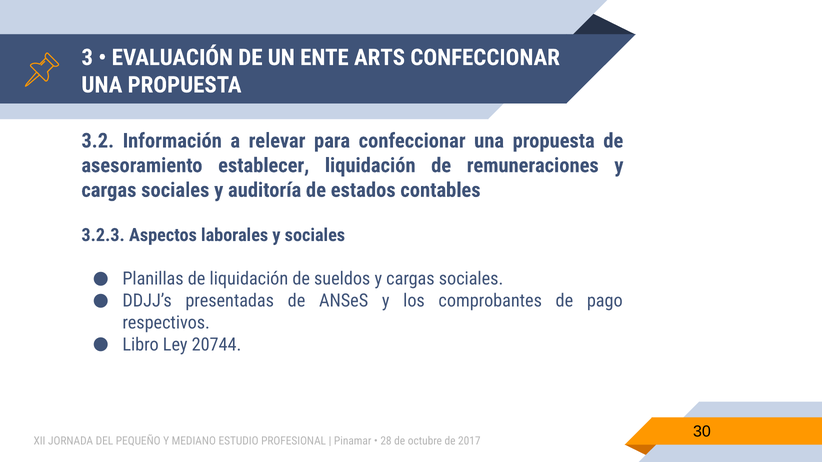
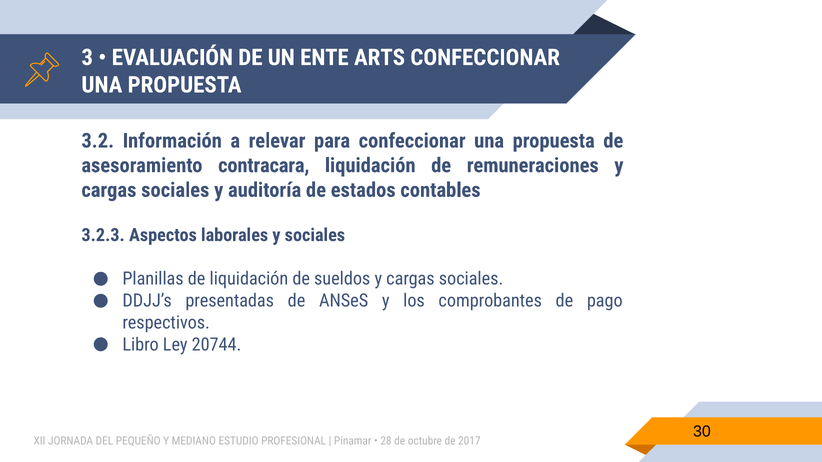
establecer: establecer -> contracara (264, 166)
